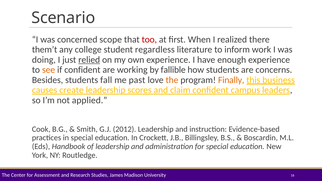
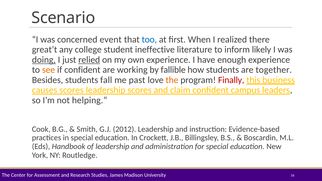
scope: scope -> event (111, 40)
too colour: red -> blue (149, 40)
them’t: them’t -> great’t (45, 50)
regardless: regardless -> ineffective (155, 50)
work: work -> likely (262, 50)
doing underline: none -> present (44, 60)
concerns: concerns -> together (274, 70)
Finally colour: orange -> red (231, 80)
causes create: create -> scores (72, 90)
applied: applied -> helping (90, 100)
